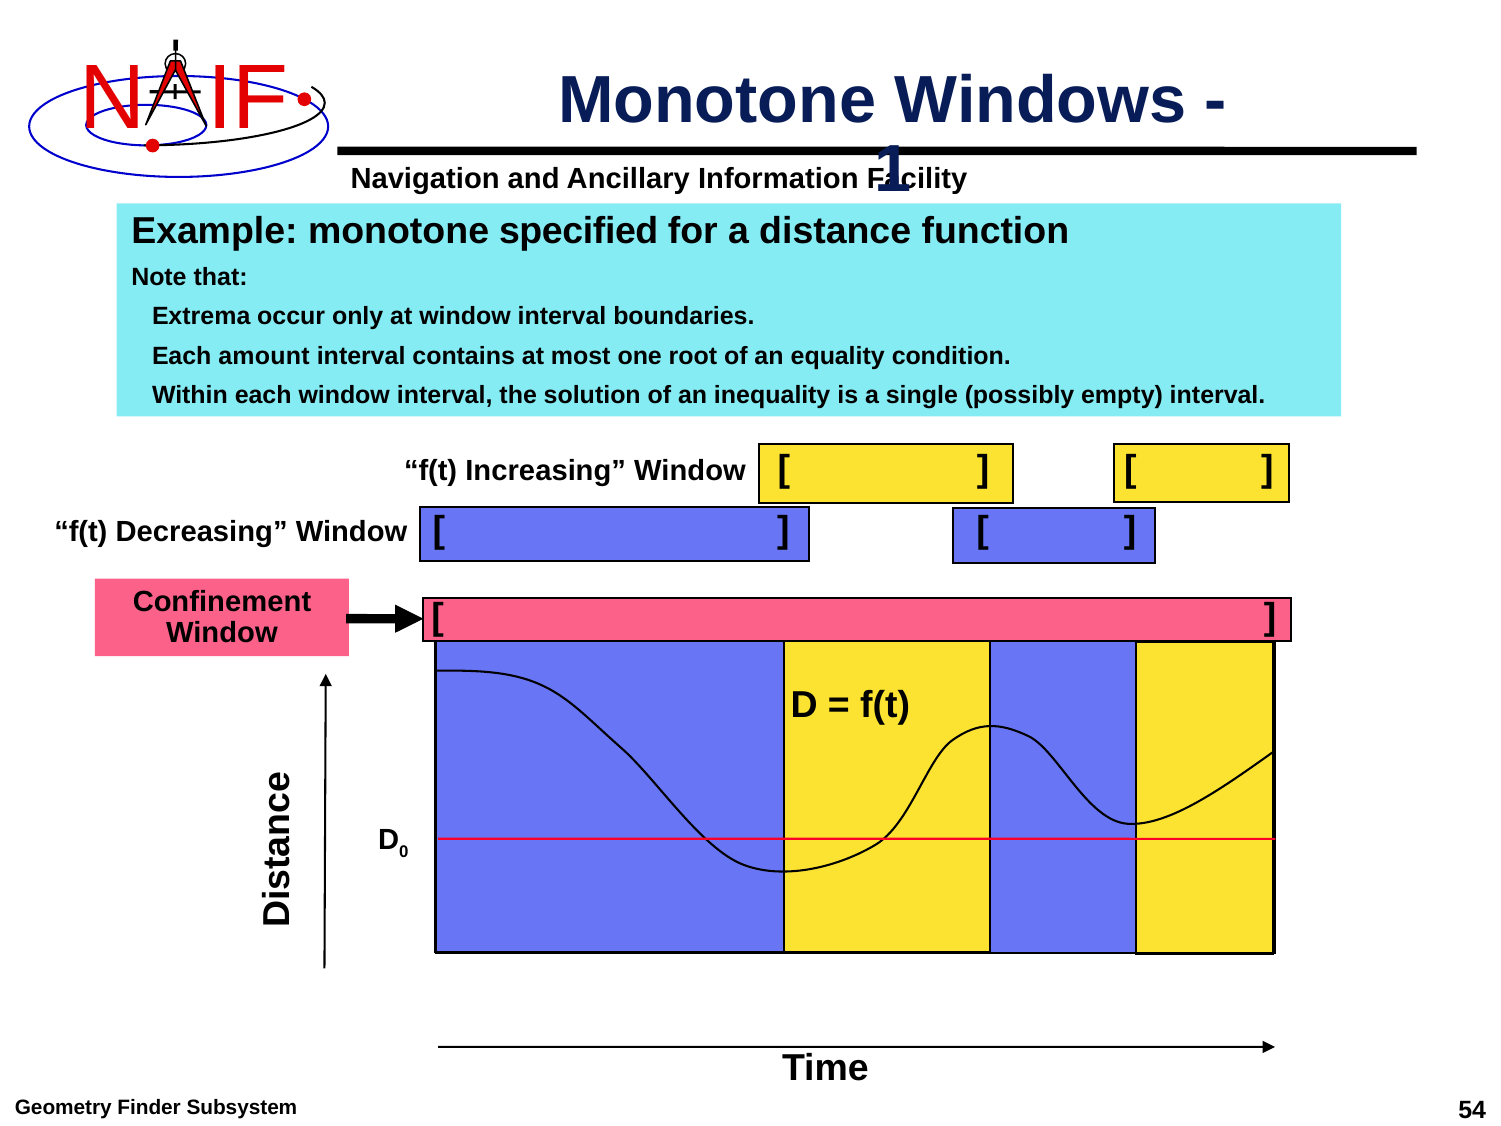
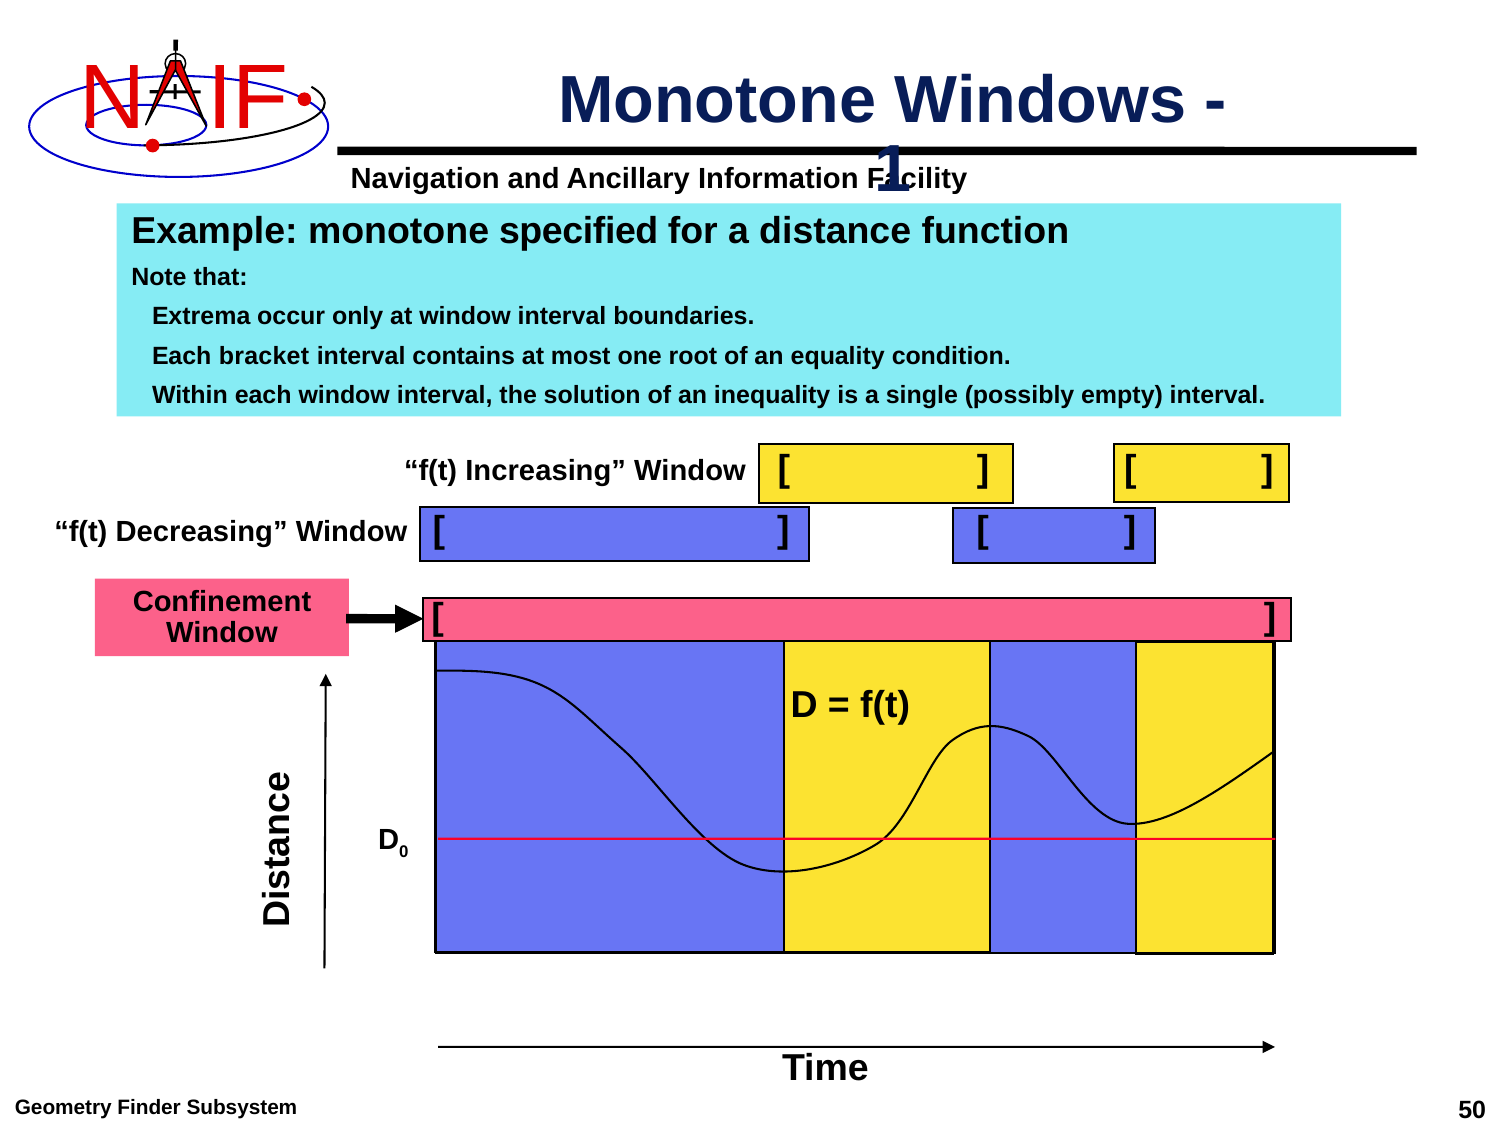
amount: amount -> bracket (264, 356)
54: 54 -> 50 (1472, 1111)
